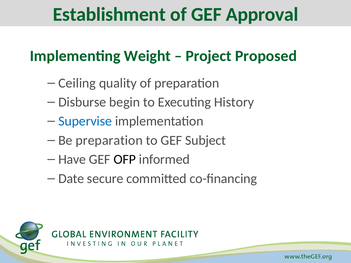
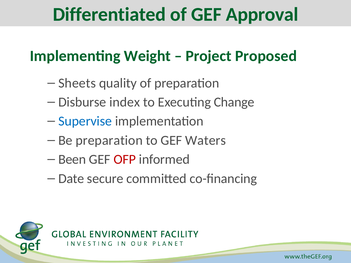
Establishment: Establishment -> Differentiated (109, 15)
Ceiling: Ceiling -> Sheets (77, 83)
begin: begin -> index (125, 102)
History: History -> Change (234, 102)
Subject: Subject -> Waters (206, 140)
Have: Have -> Been (72, 160)
OFP colour: black -> red (125, 160)
